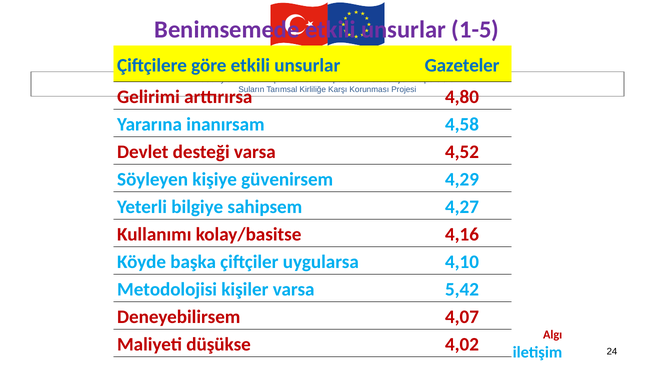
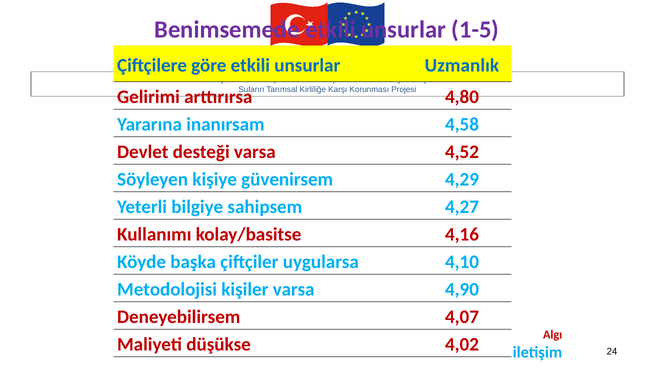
Gazeteler: Gazeteler -> Uzmanlık (462, 66)
5,42: 5,42 -> 4,90 (462, 290)
